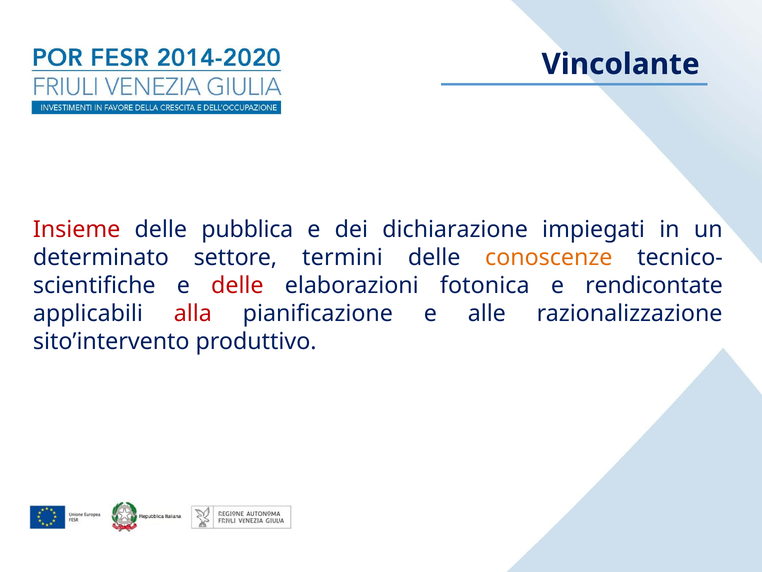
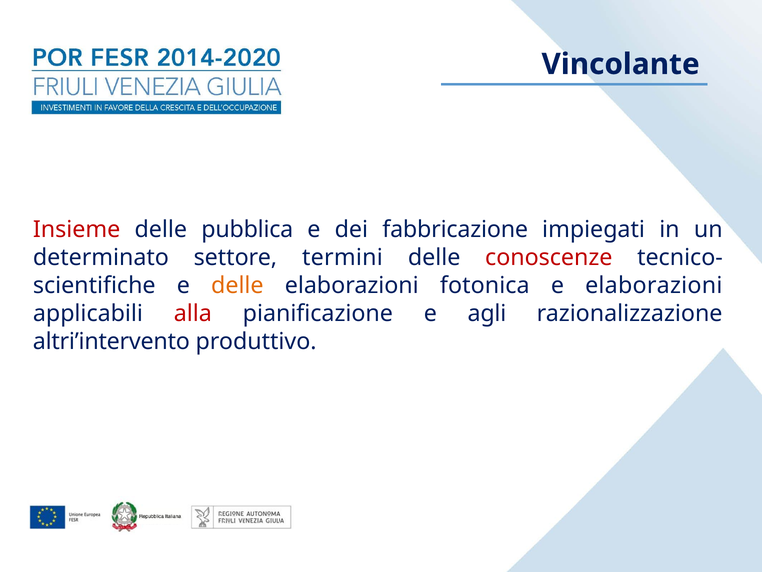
dichiarazione: dichiarazione -> fabbricazione (455, 229)
conoscenze colour: orange -> red (549, 257)
delle colour: red -> orange (237, 285)
e rendicontate: rendicontate -> elaborazioni (654, 285)
alle: alle -> agli (487, 313)
sito’intervento: sito’intervento -> altri’intervento (111, 341)
